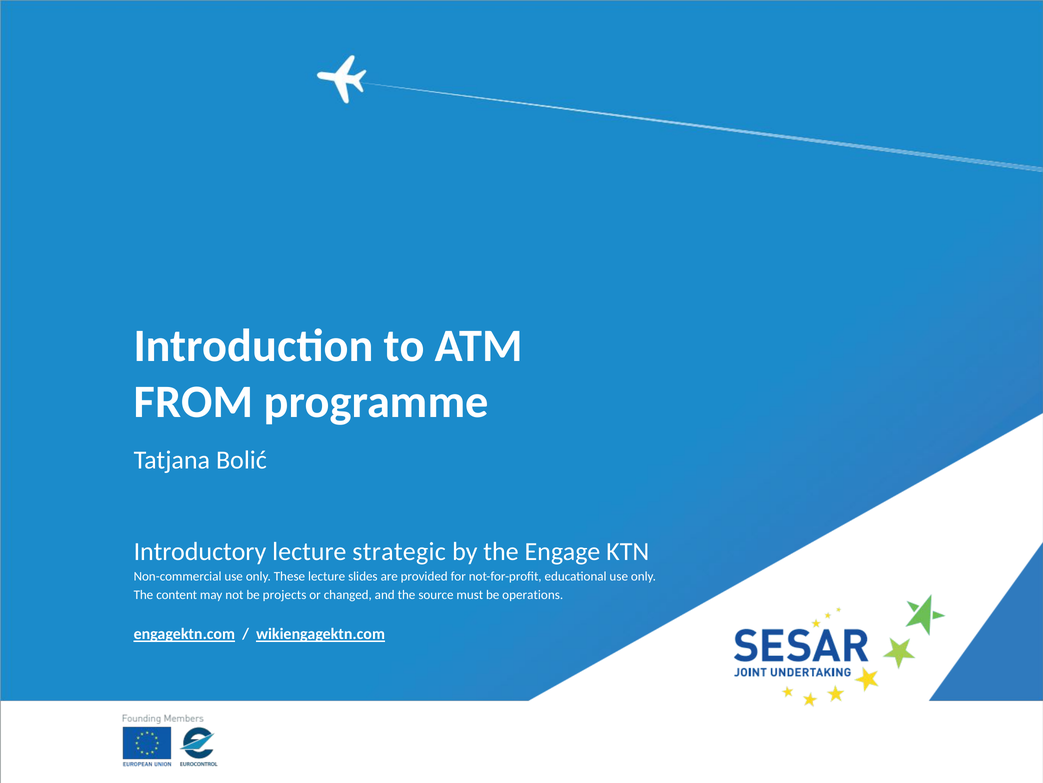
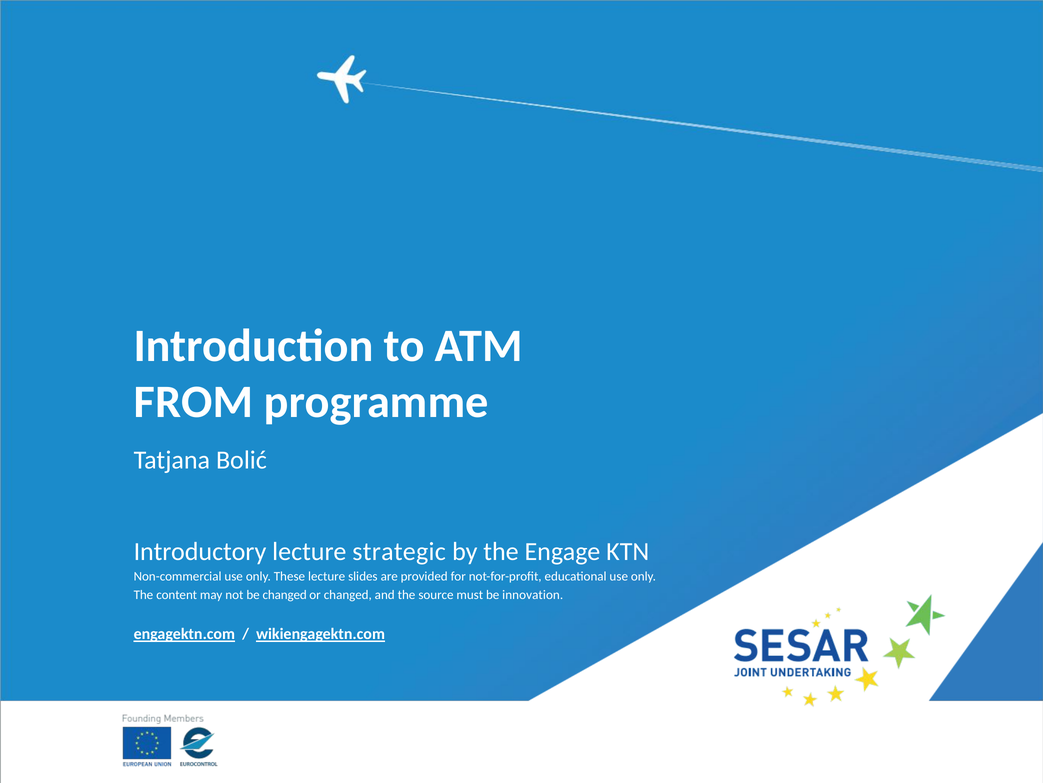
be projects: projects -> changed (285, 594)
operations: operations -> innovation (533, 594)
